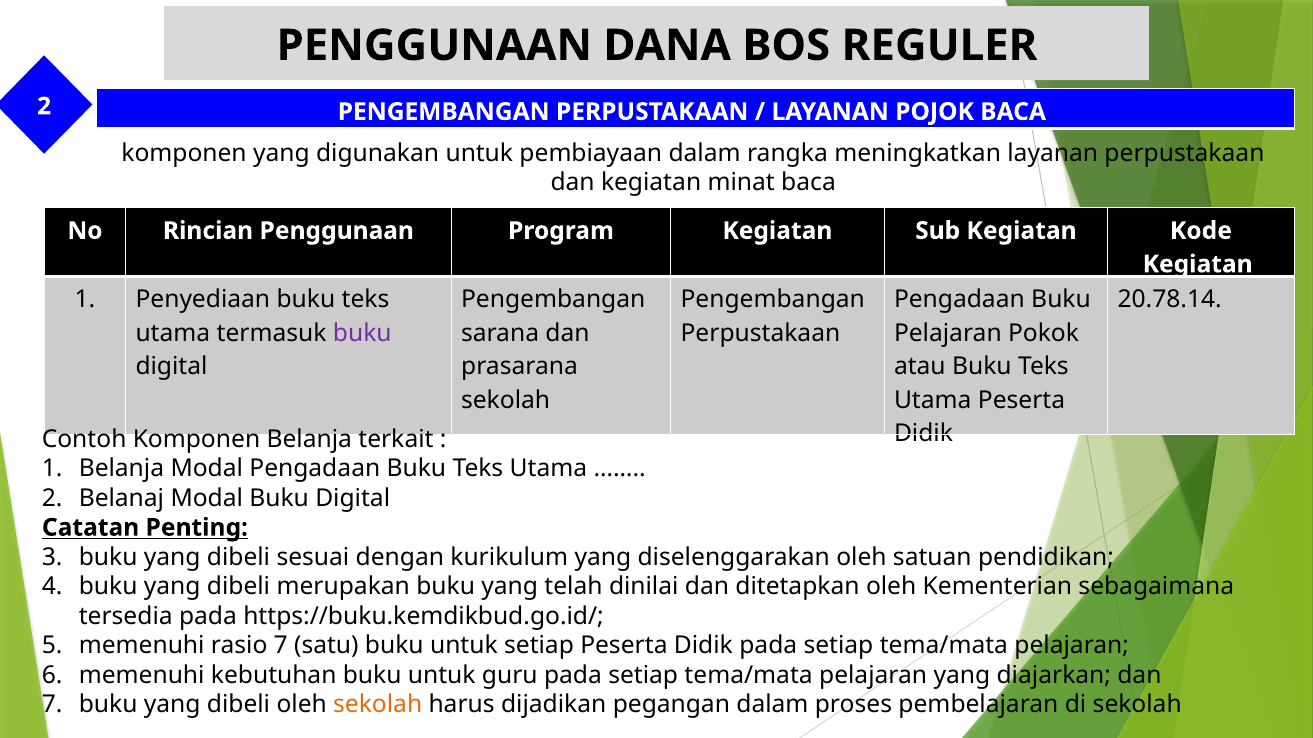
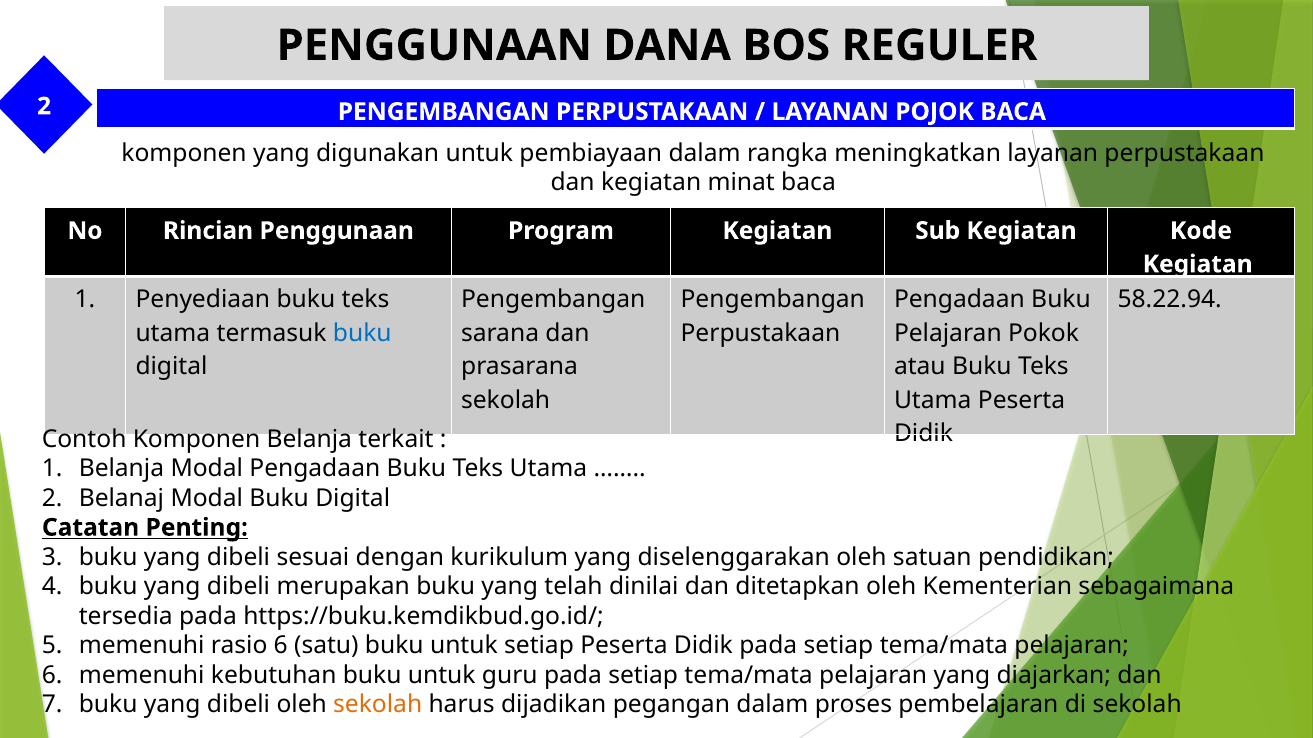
20.78.14: 20.78.14 -> 58.22.94 (1170, 300)
buku colour: purple -> blue (362, 333)
rasio 7: 7 -> 6 (281, 646)
